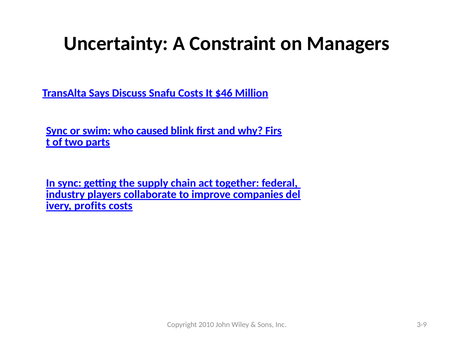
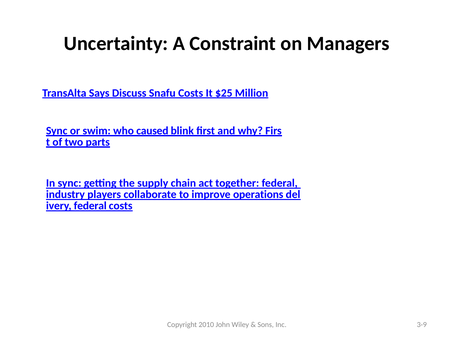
$46: $46 -> $25 (224, 93)
companies: companies -> operations (258, 195)
profits: profits -> federal (90, 206)
